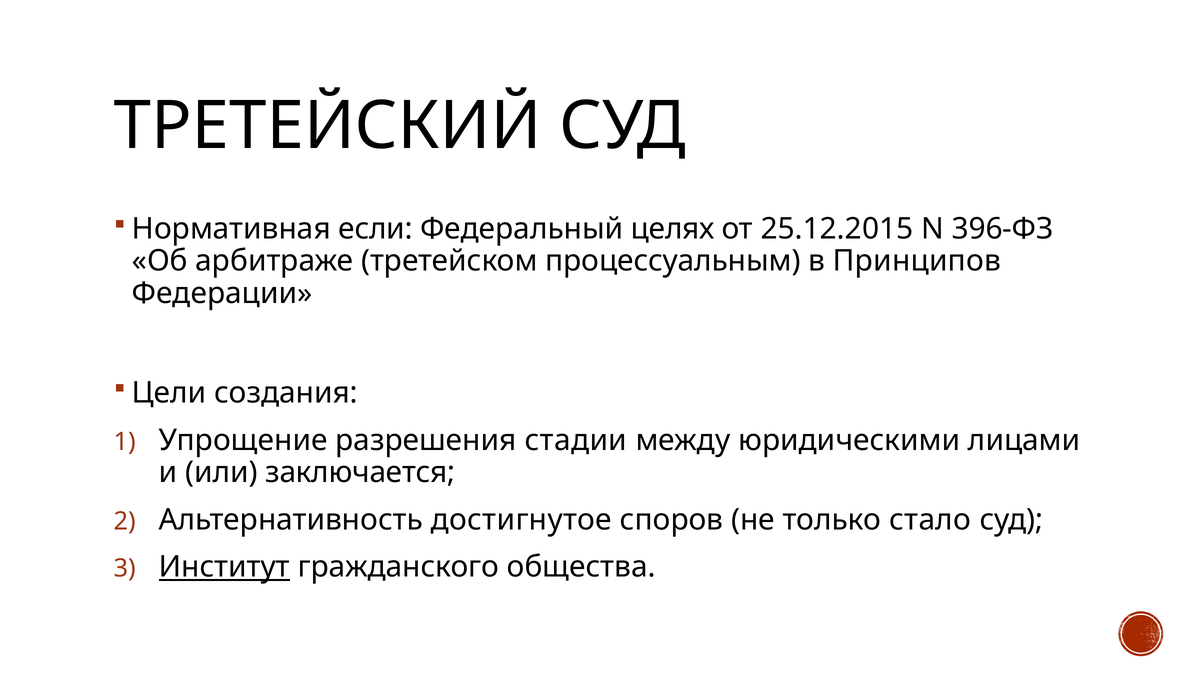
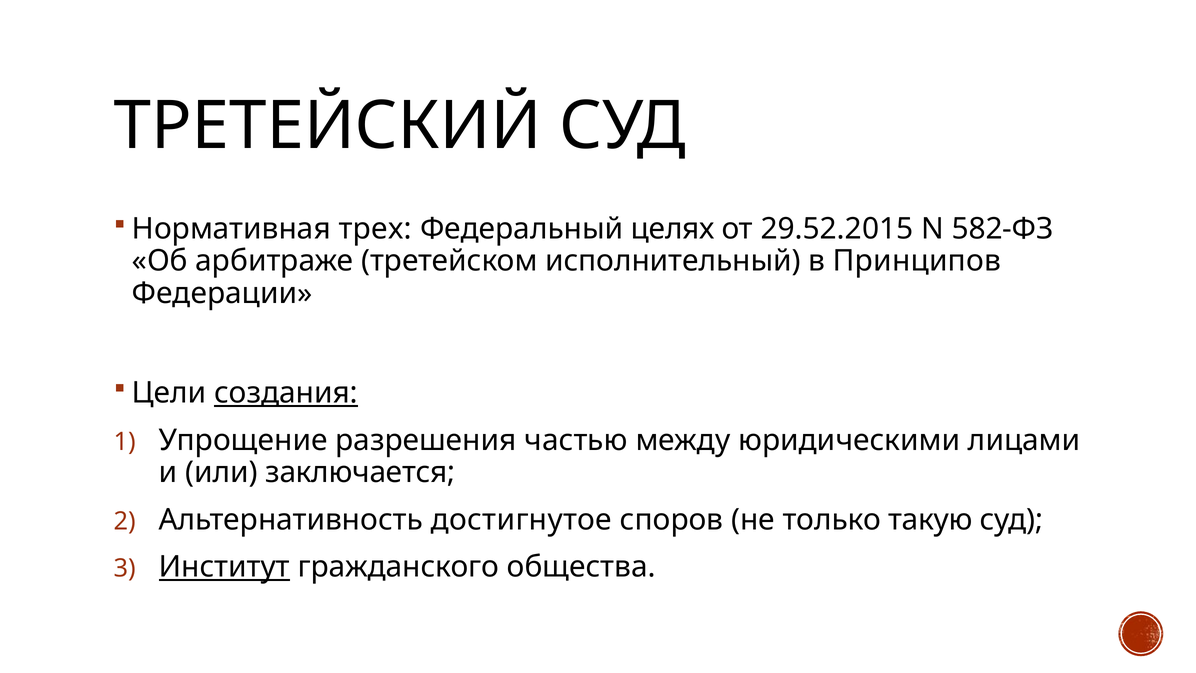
если: если -> трех (375, 229)
25.12.2015: 25.12.2015 -> 29.52.2015 (837, 229)
396-ФЗ: 396-ФЗ -> 582-ФЗ (1003, 229)
процессуальным: процессуальным -> исполнительный (673, 261)
создания underline: none -> present (286, 393)
стадии: стадии -> частью (576, 440)
стало: стало -> такую (930, 520)
